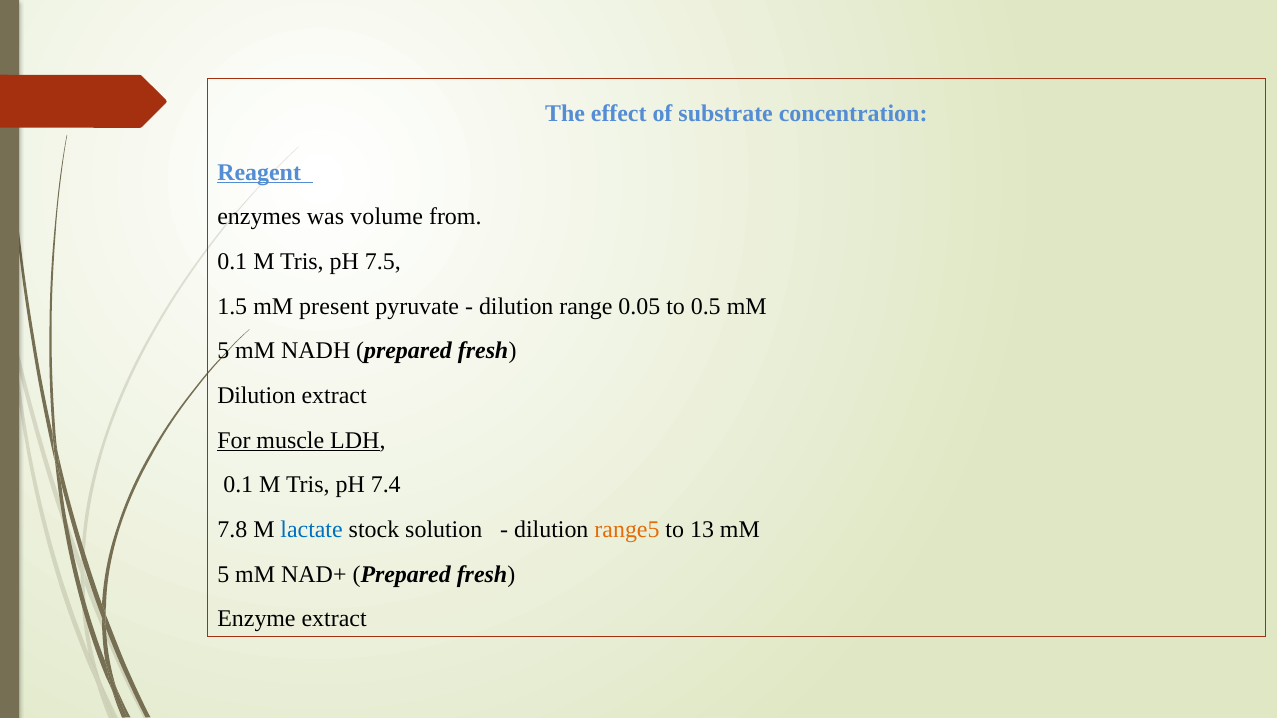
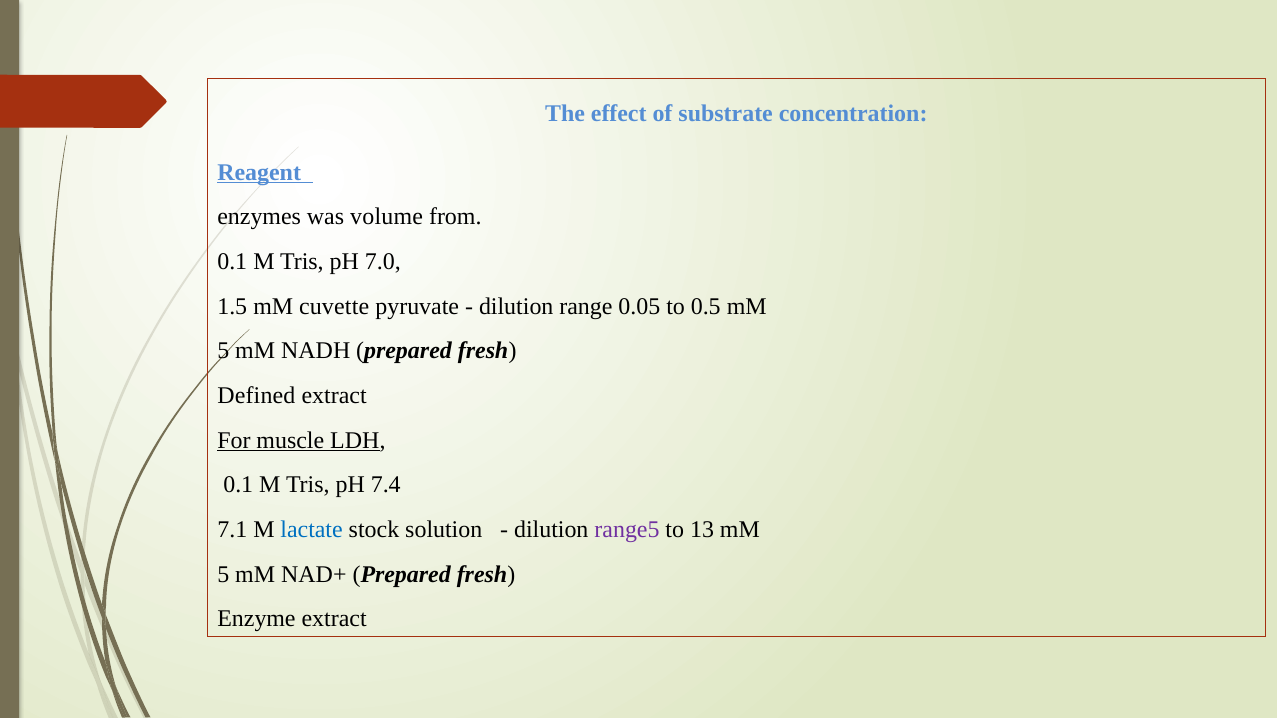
7.5: 7.5 -> 7.0 (383, 262)
present: present -> cuvette (334, 306)
Dilution: Dilution -> Defined (256, 396)
7.8: 7.8 -> 7.1 (232, 530)
range5 colour: orange -> purple (627, 530)
